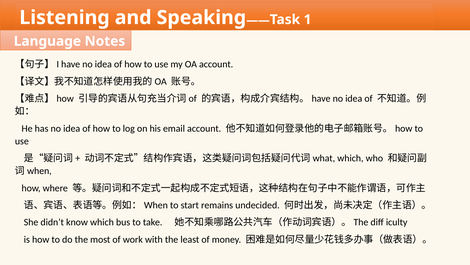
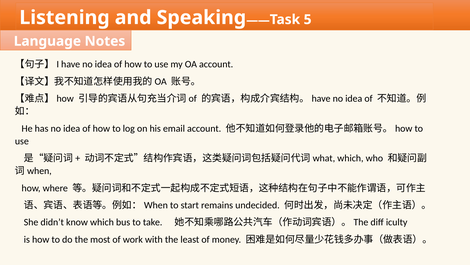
1: 1 -> 5 (308, 19)
